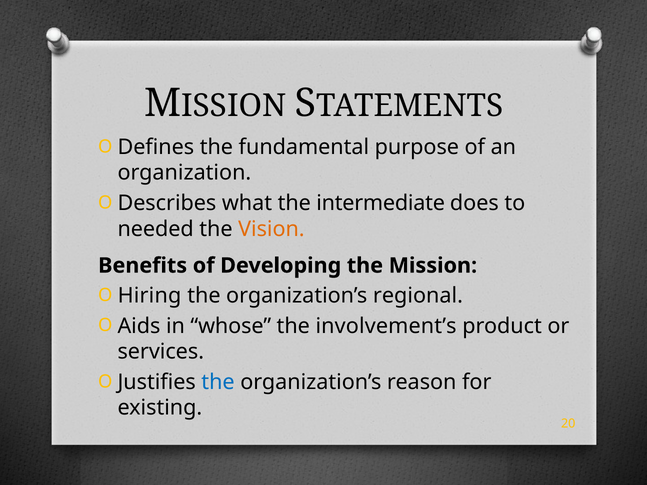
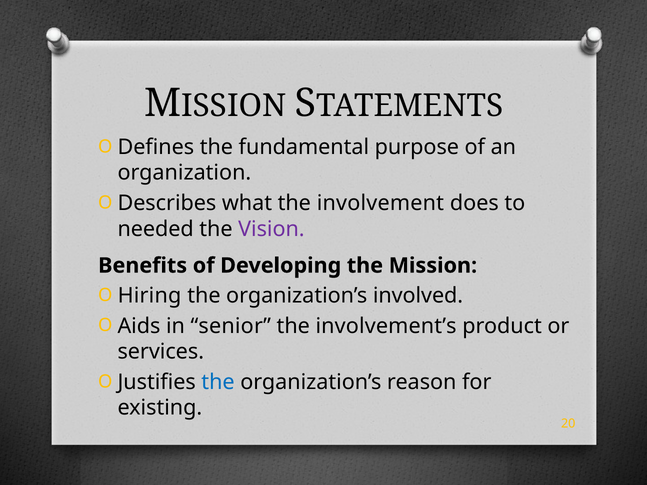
intermediate: intermediate -> involvement (380, 203)
Vision colour: orange -> purple (271, 229)
regional: regional -> involved (418, 296)
whose: whose -> senior (231, 326)
